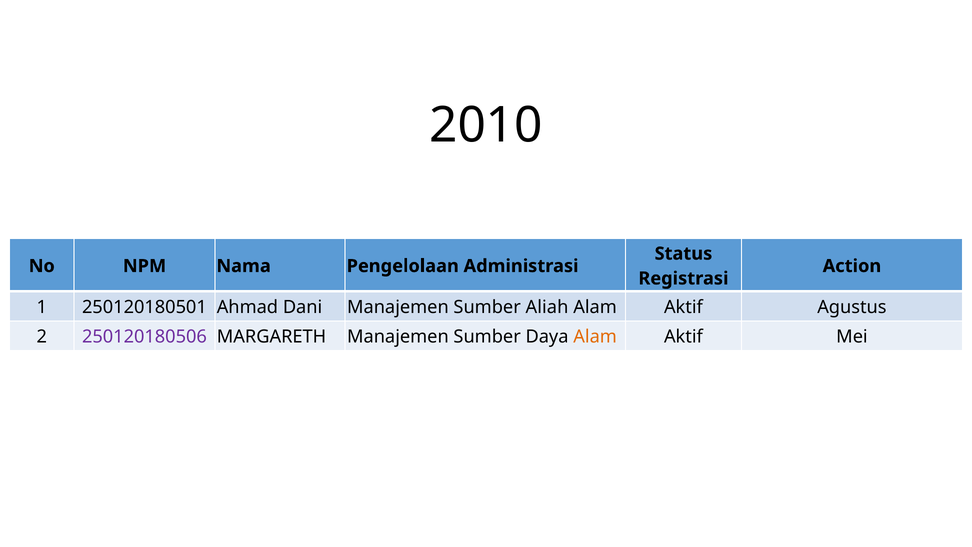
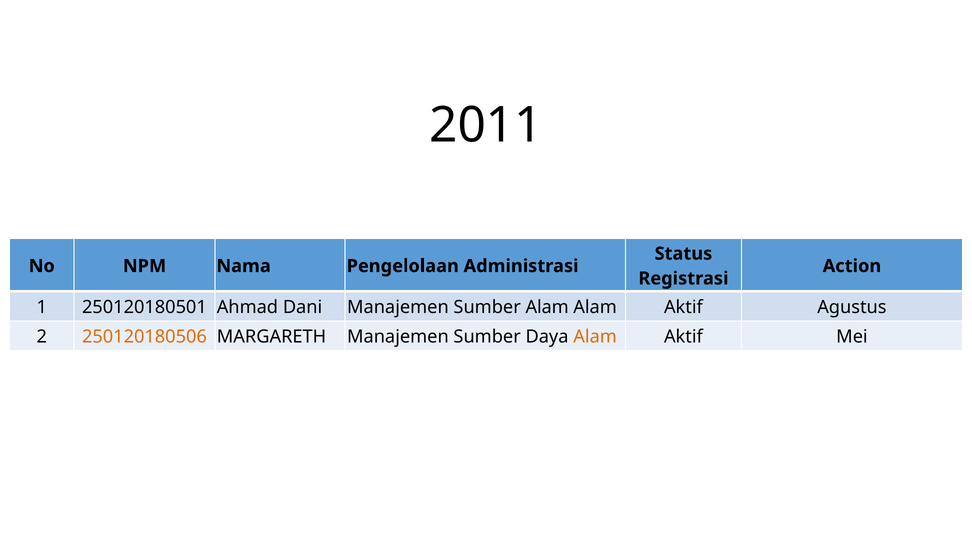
2010: 2010 -> 2011 (486, 125)
Sumber Aliah: Aliah -> Alam (547, 307)
250120180506 colour: purple -> orange (144, 337)
